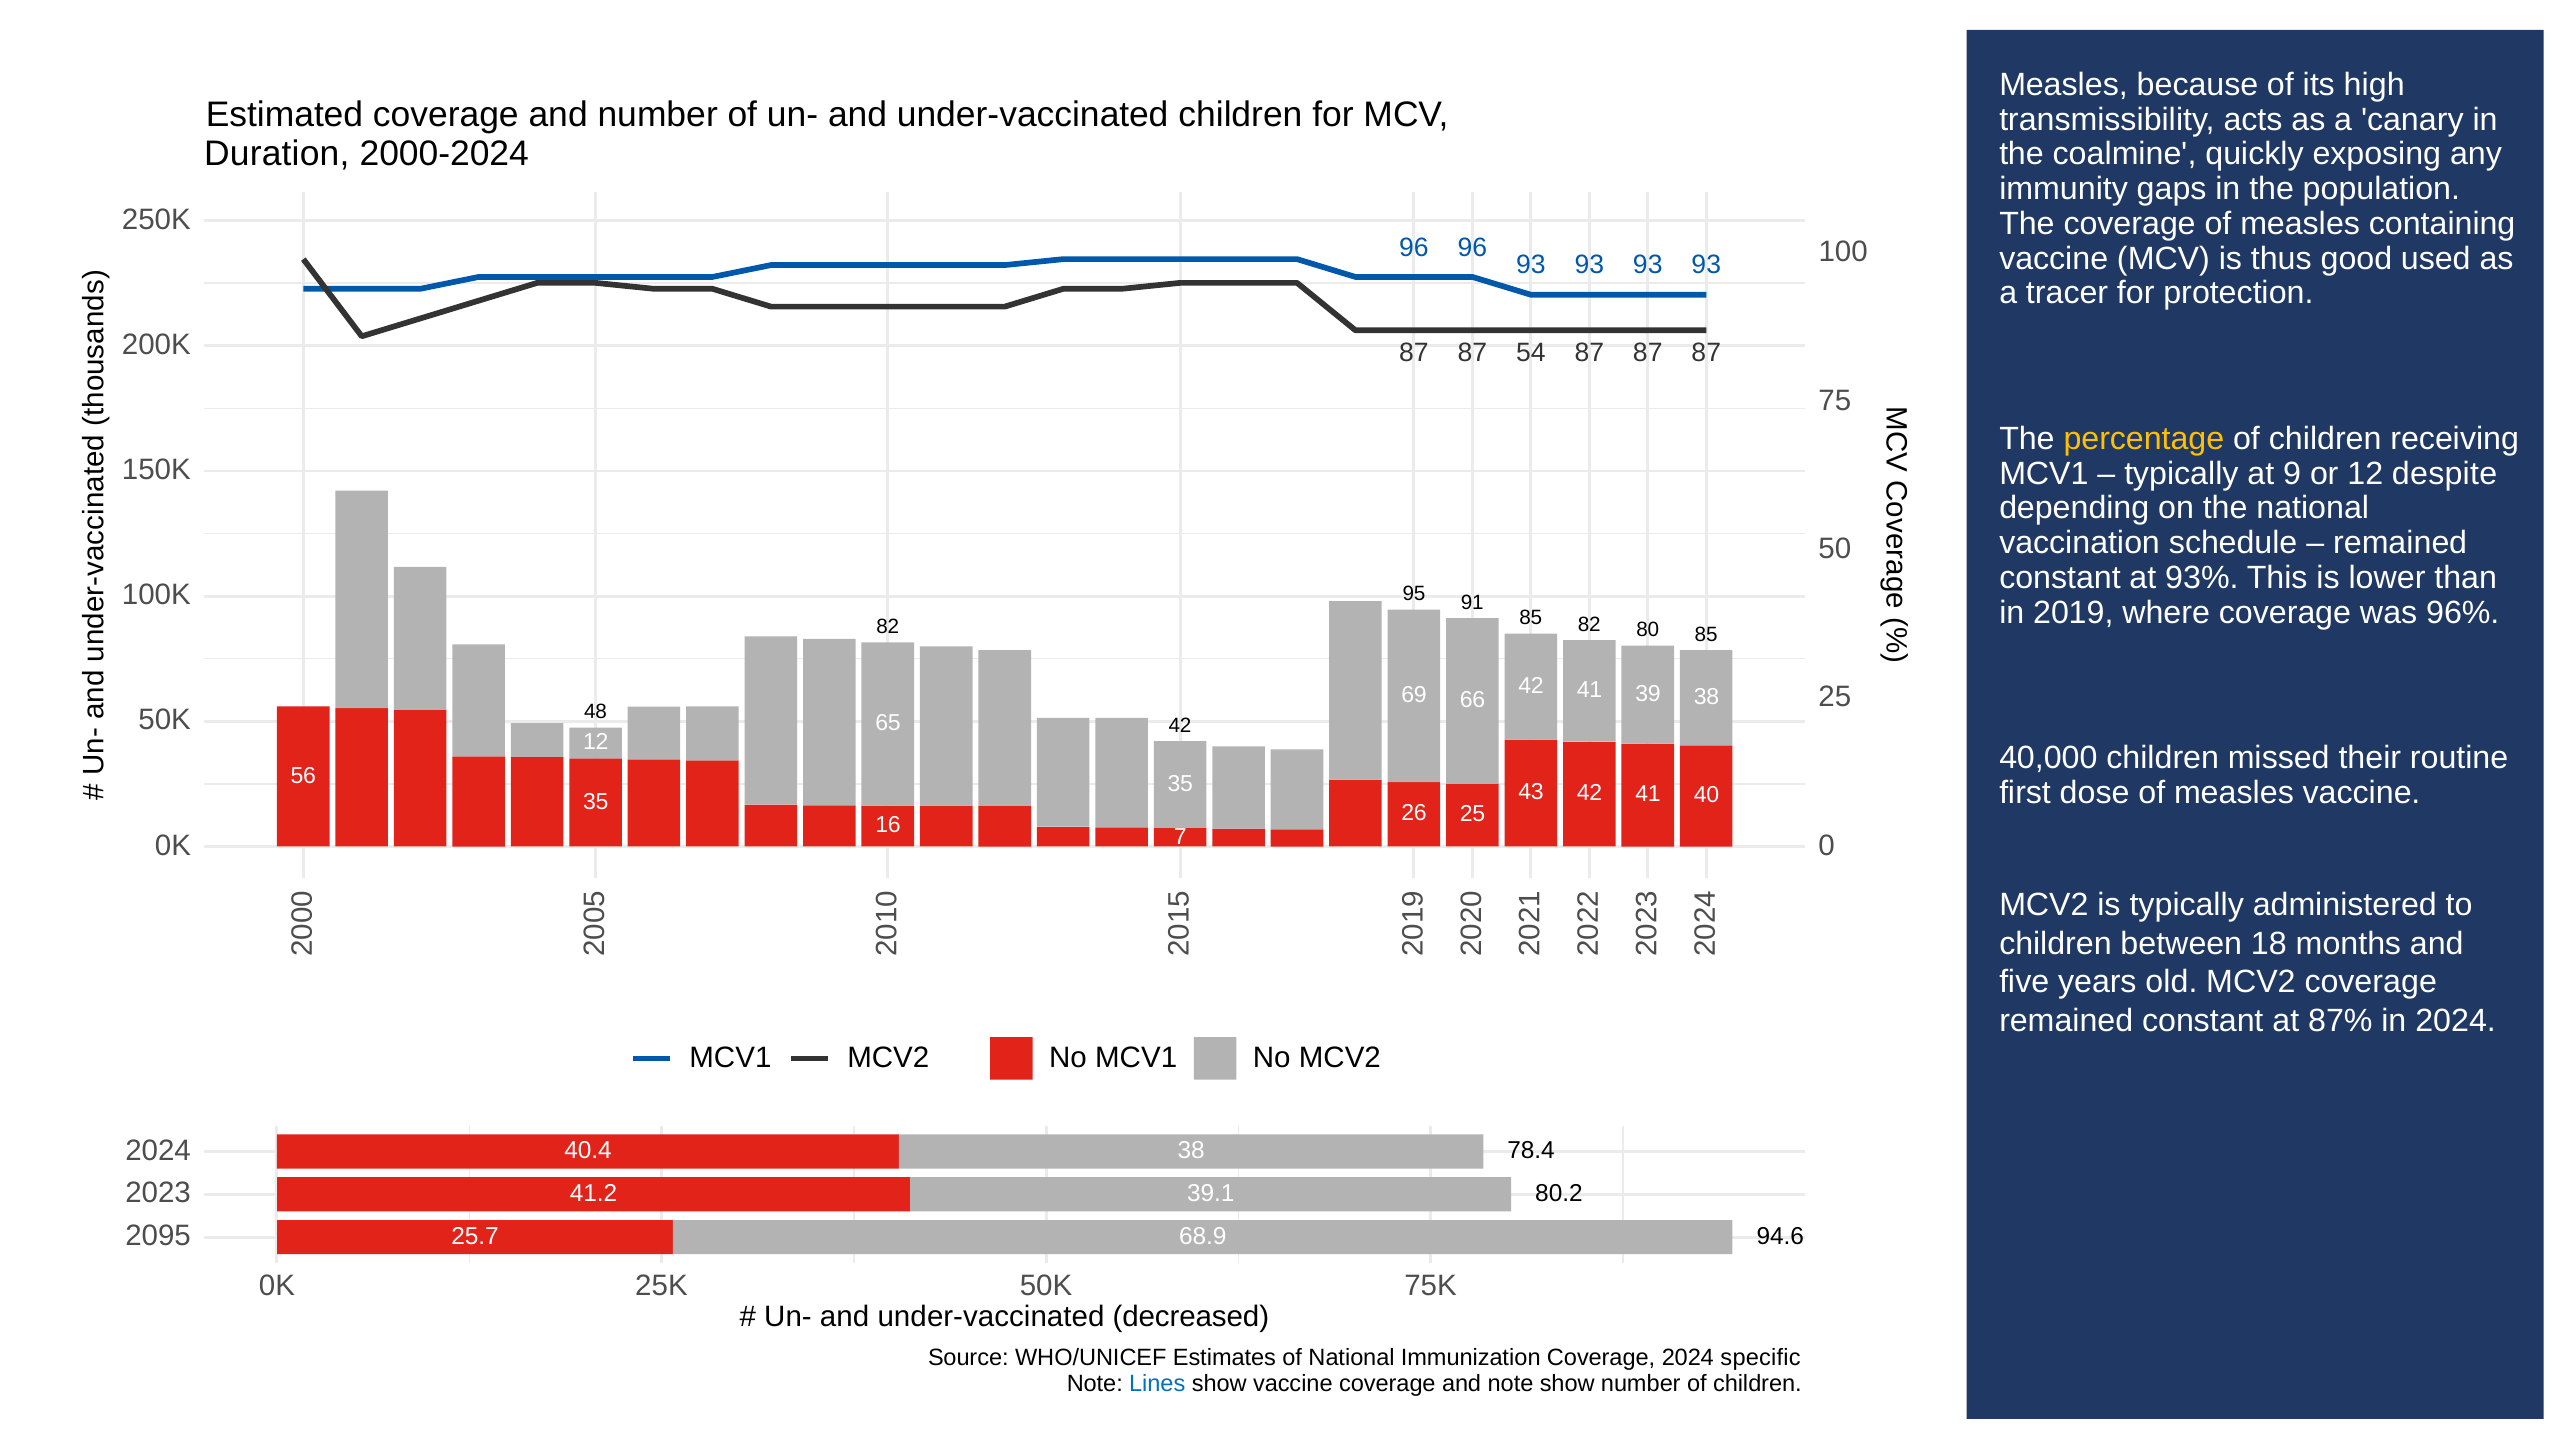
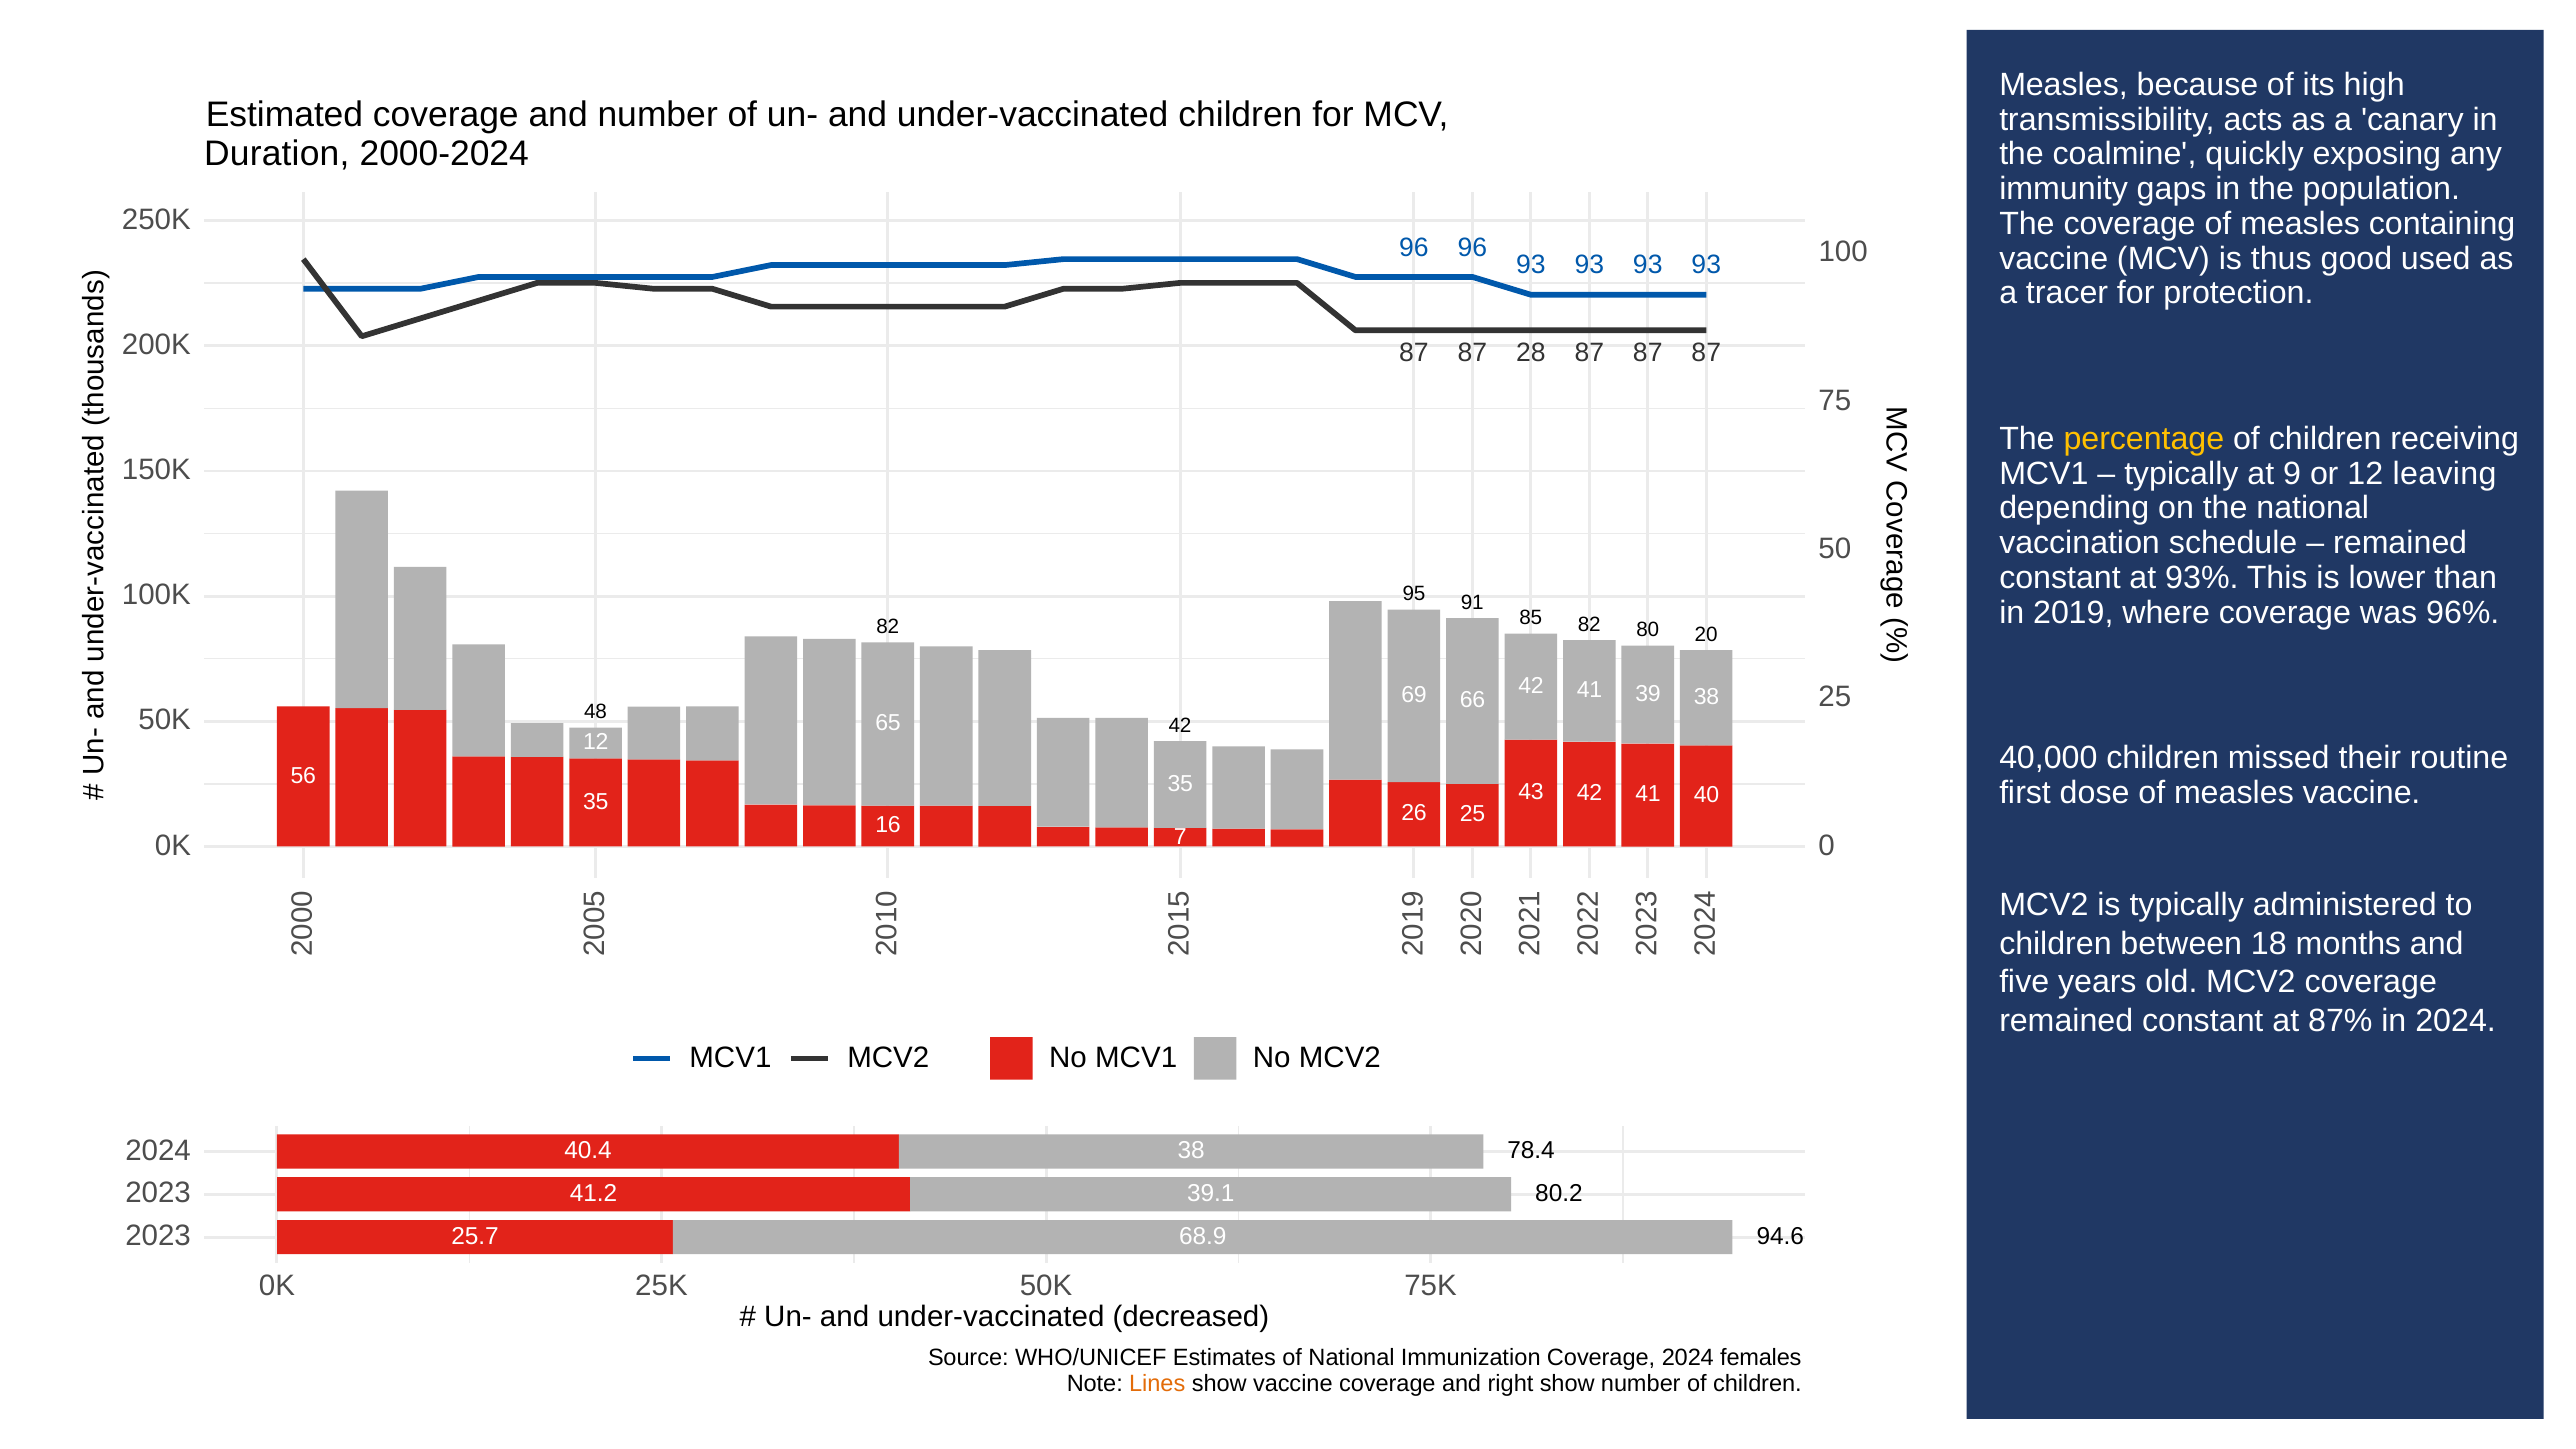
54: 54 -> 28 (1531, 352)
despite: despite -> leaving (2445, 474)
80 85: 85 -> 20 (1706, 635)
2095: 2095 -> 2023 (158, 1236)
specific: specific -> females (1761, 1358)
Lines colour: blue -> orange (1157, 1383)
and note: note -> right (1510, 1383)
